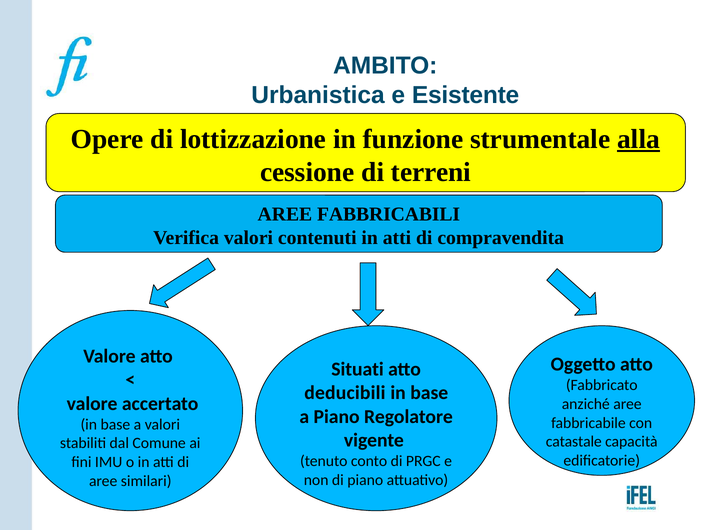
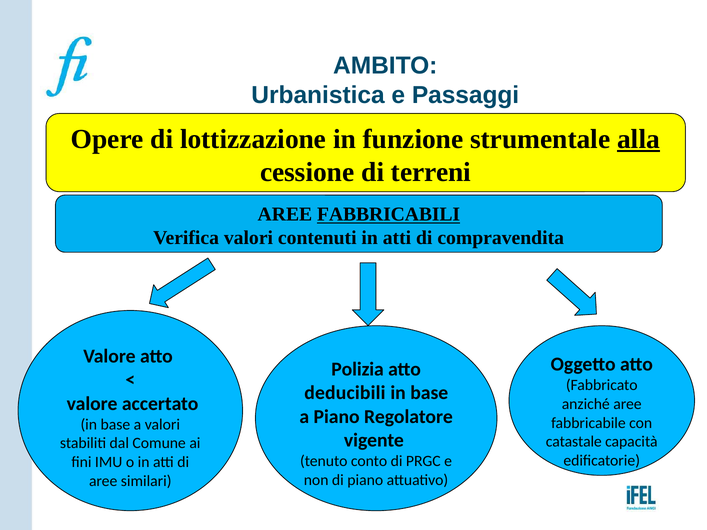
Esistente: Esistente -> Passaggi (466, 95)
FABBRICABILI underline: none -> present (389, 215)
Situati: Situati -> Polizia (358, 370)
